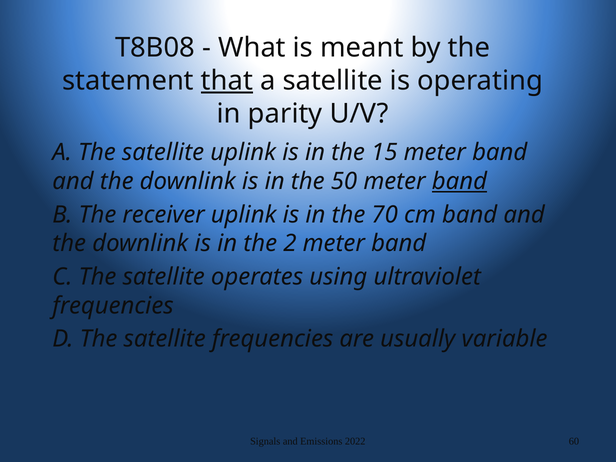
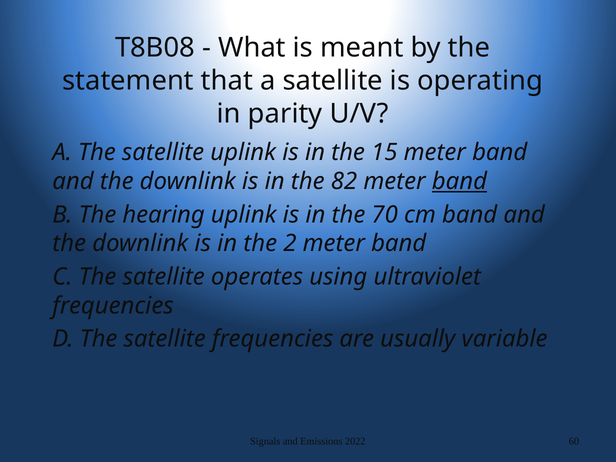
that underline: present -> none (227, 81)
50: 50 -> 82 (344, 181)
receiver: receiver -> hearing (164, 215)
